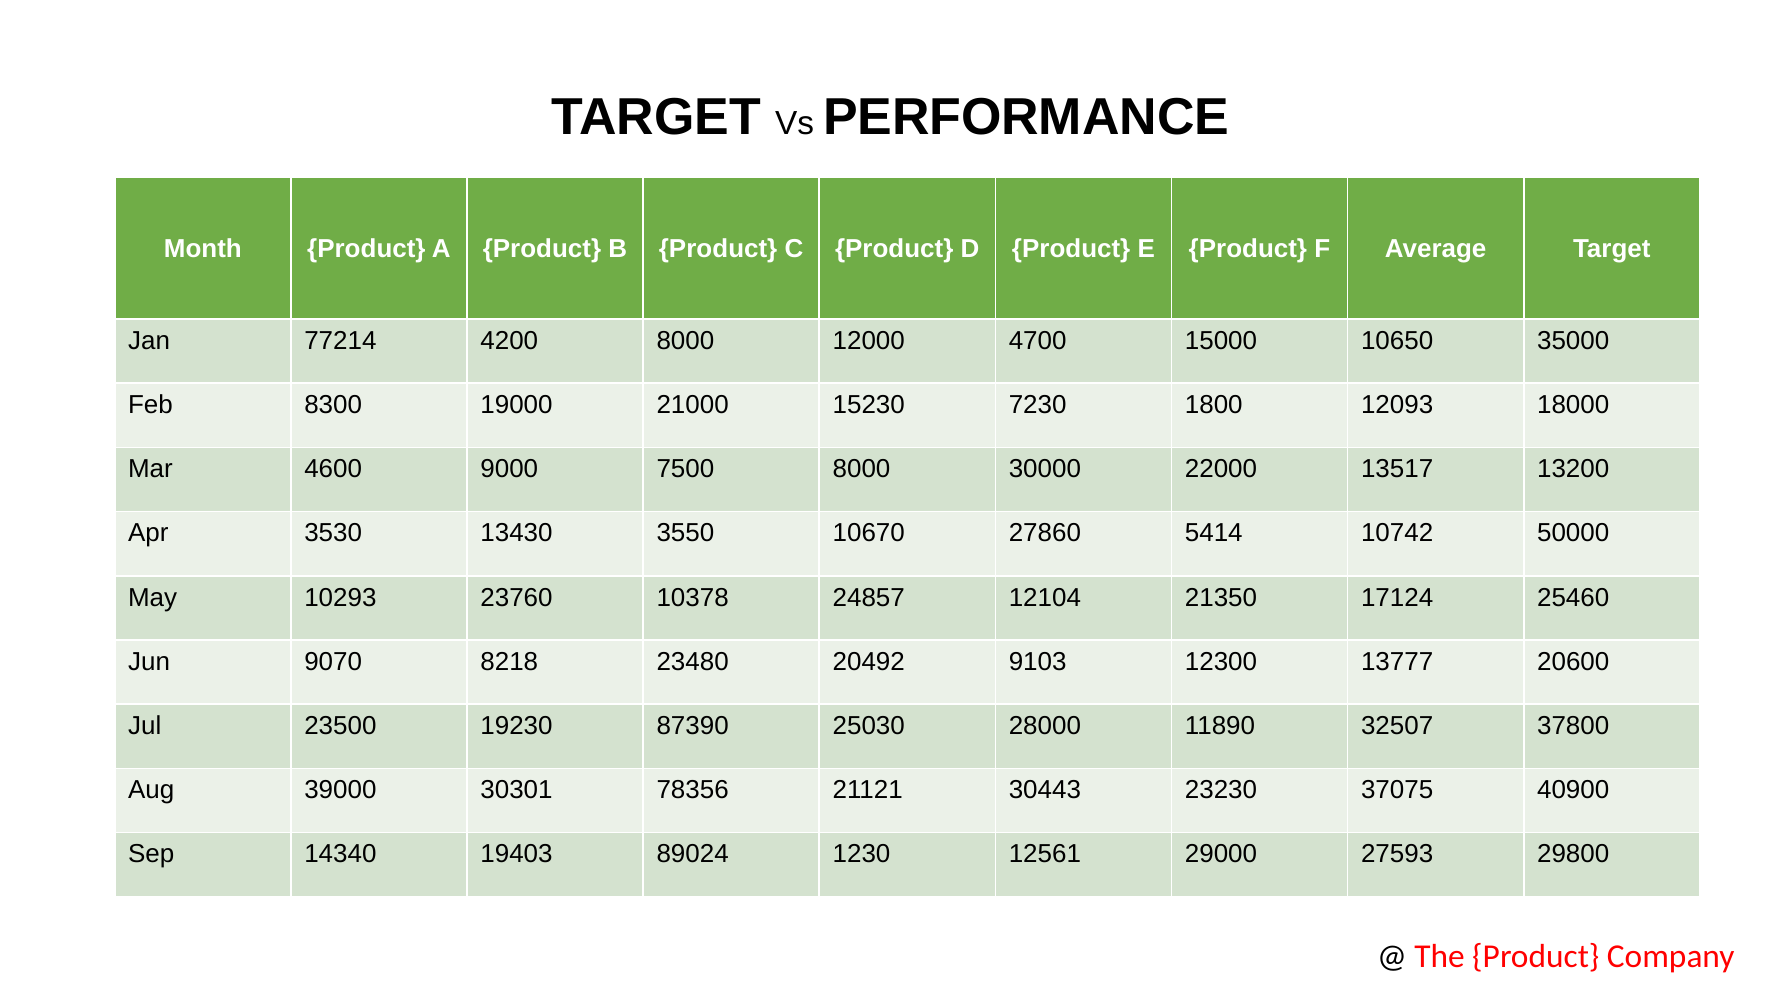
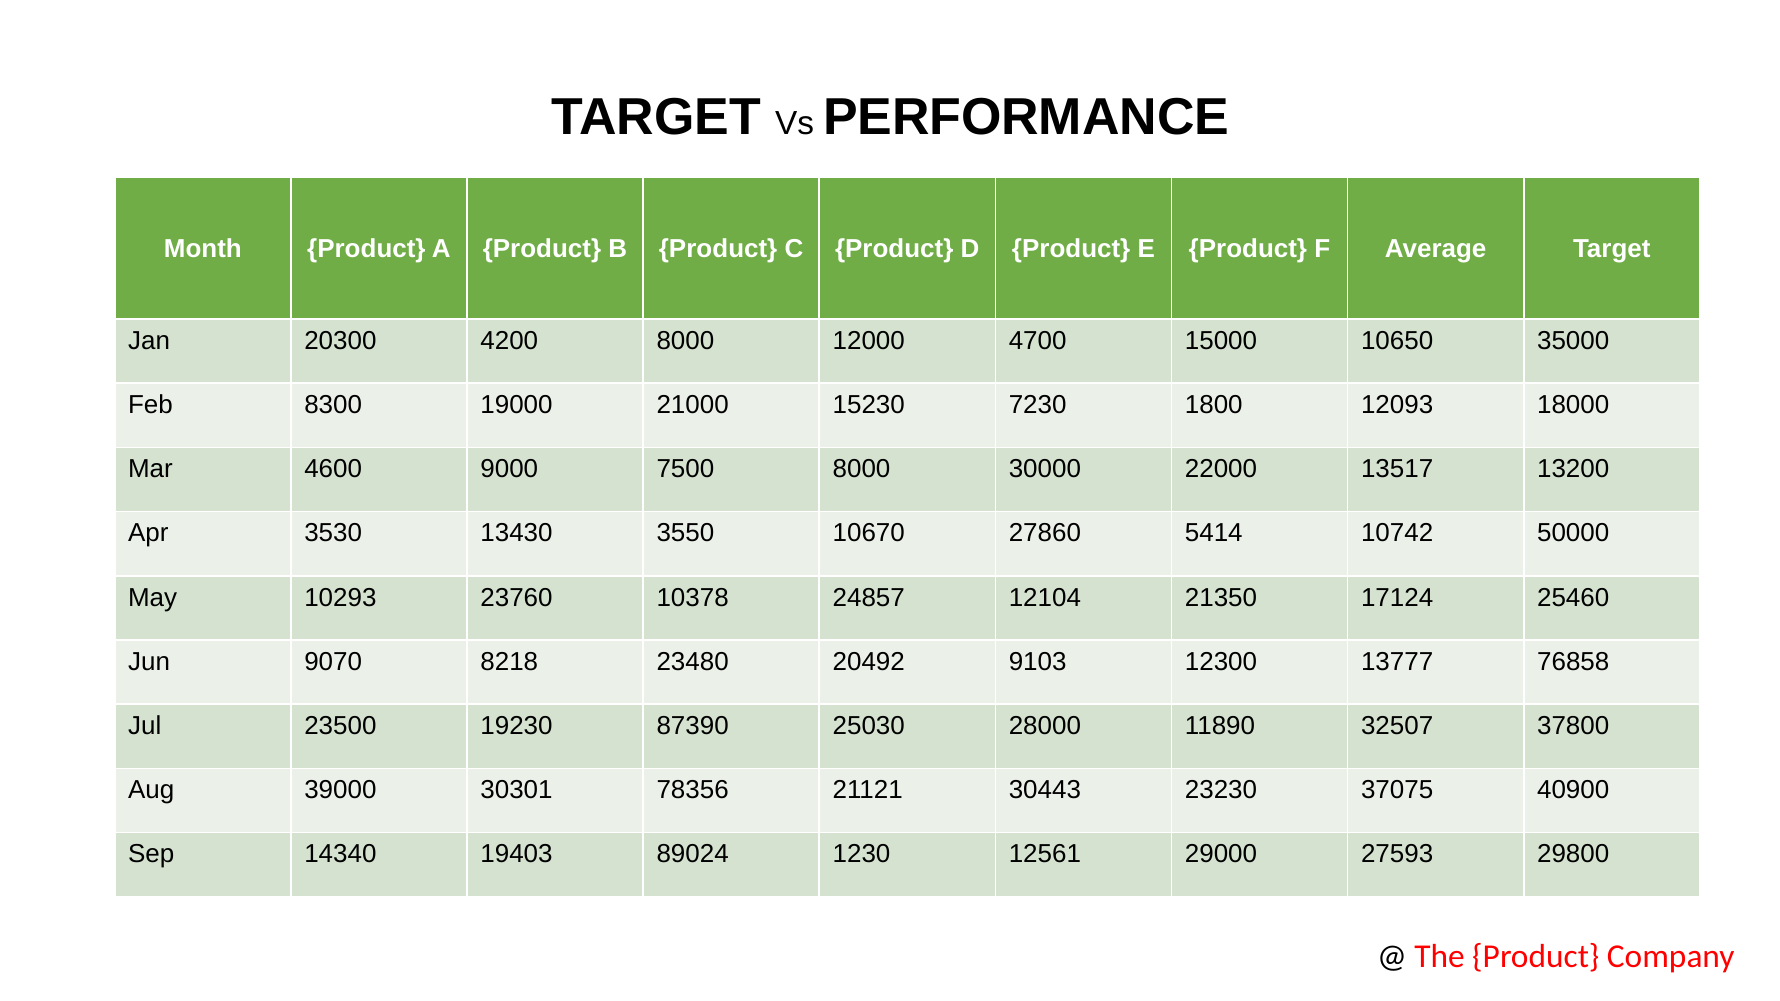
77214: 77214 -> 20300 (340, 341)
20600: 20600 -> 76858 (1573, 662)
